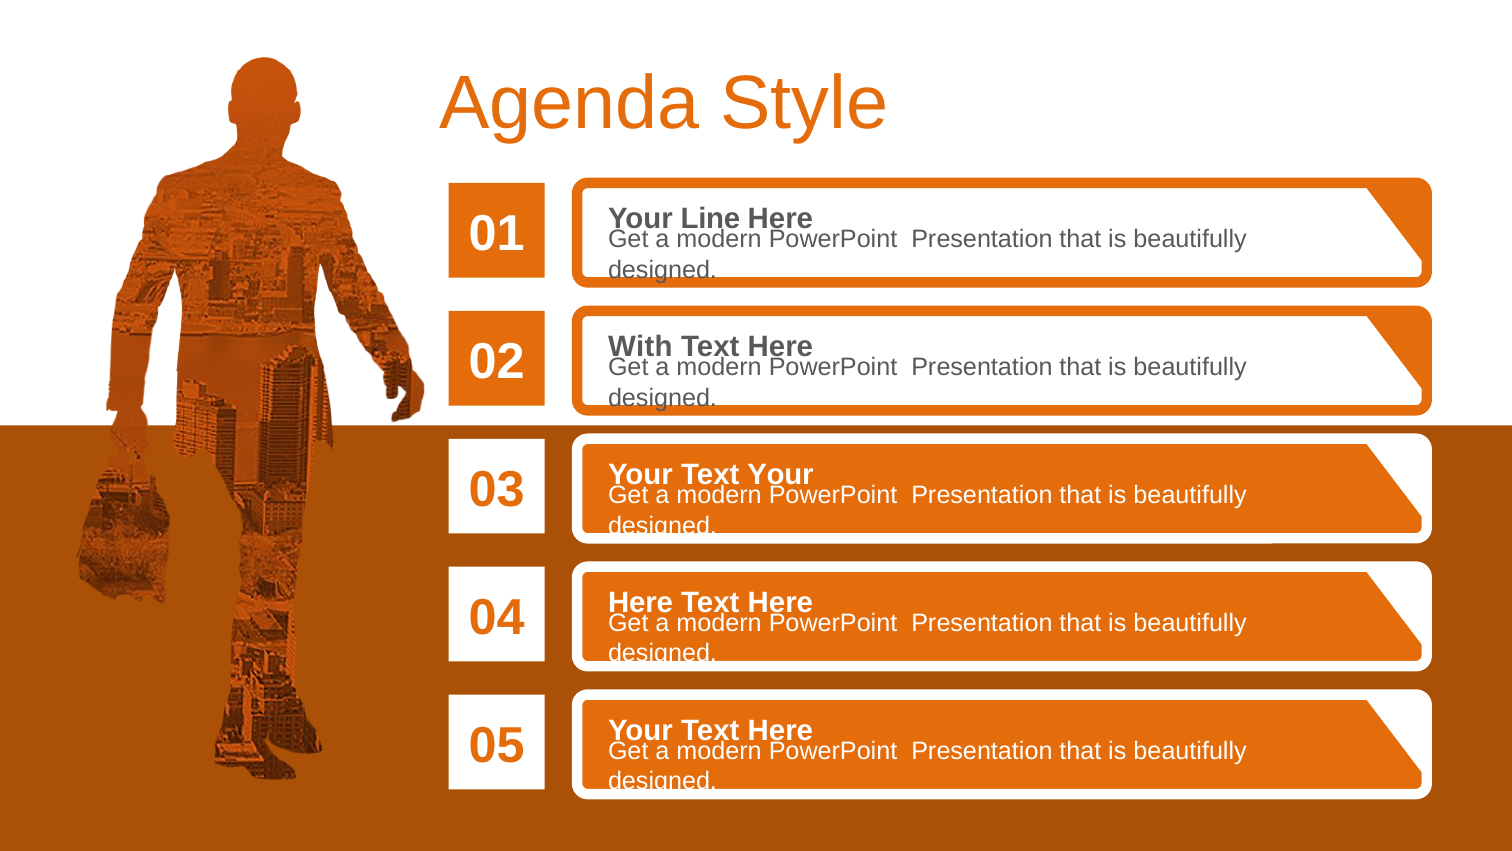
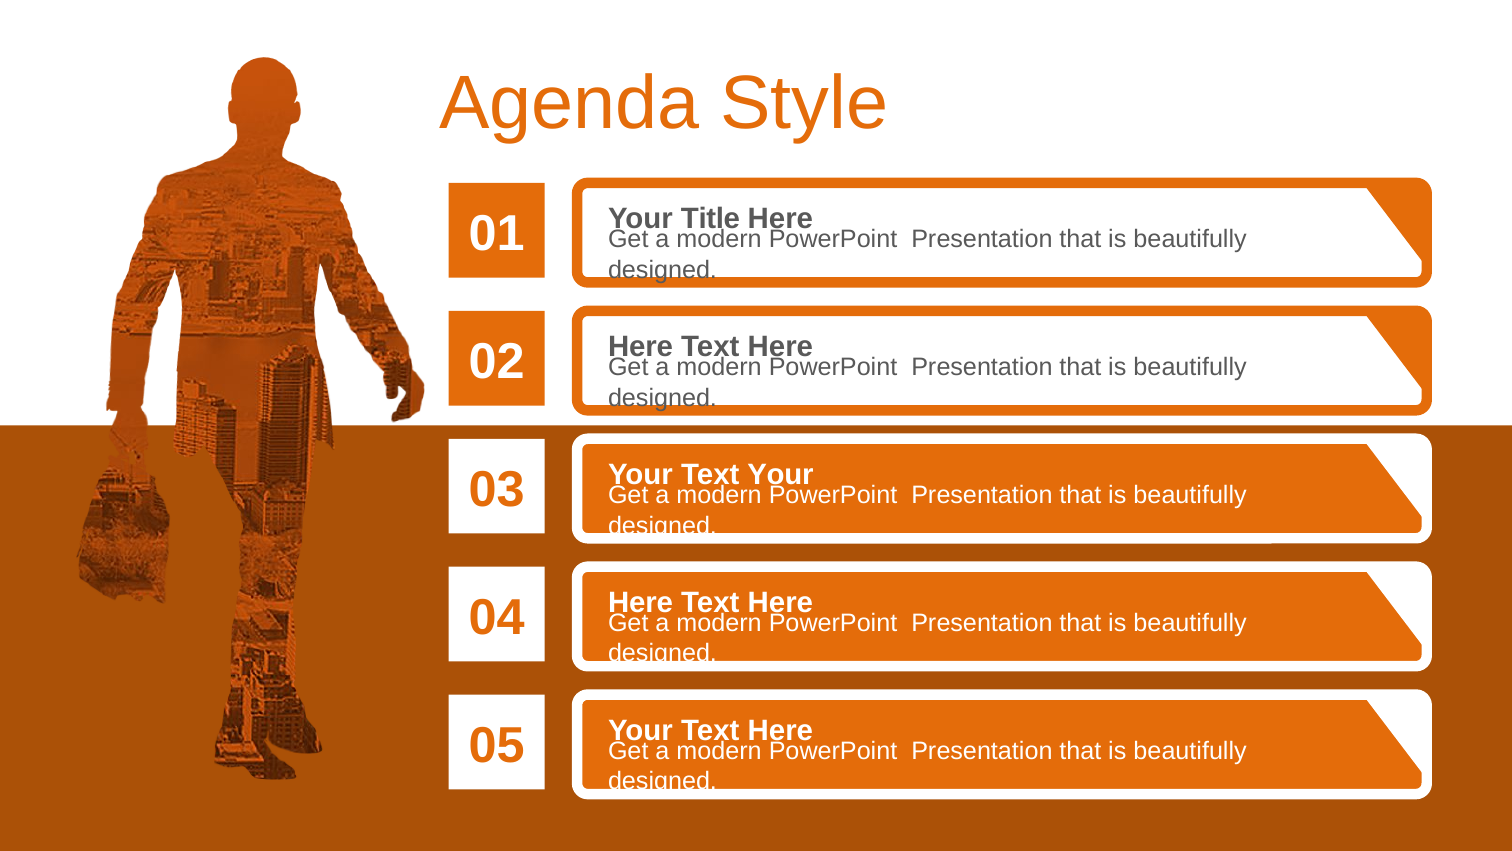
Line: Line -> Title (710, 219)
02 With: With -> Here (641, 347)
